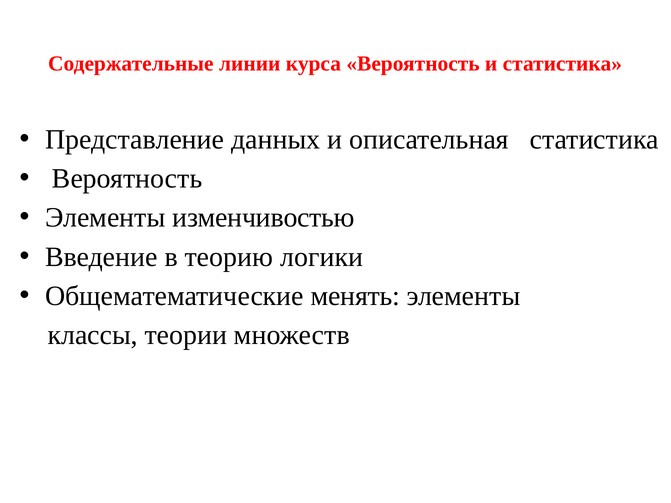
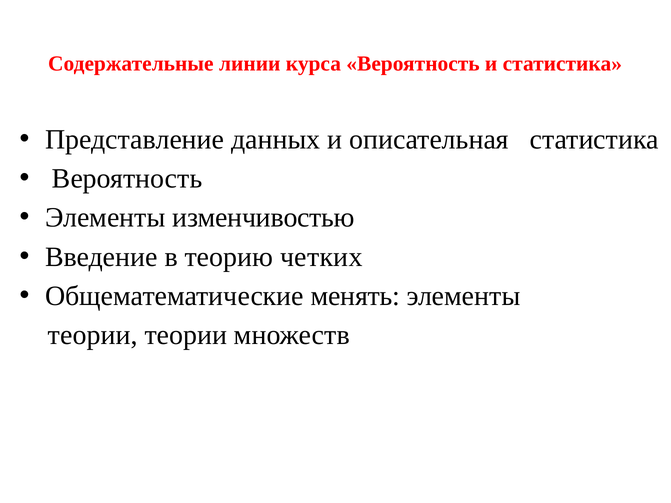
логики: логики -> четких (321, 257)
классы: классы -> теории (93, 335)
